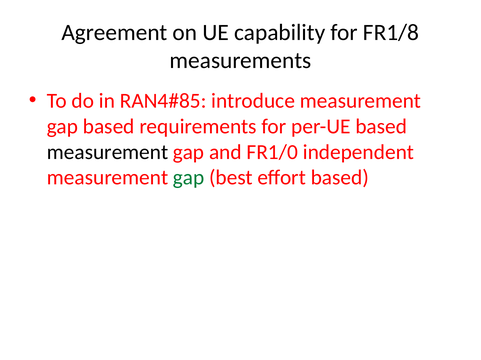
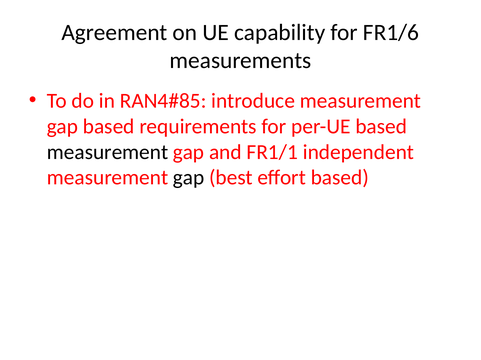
FR1/8: FR1/8 -> FR1/6 (391, 33)
FR1/0: FR1/0 -> FR1/1 (272, 152)
gap colour: green -> black (189, 178)
